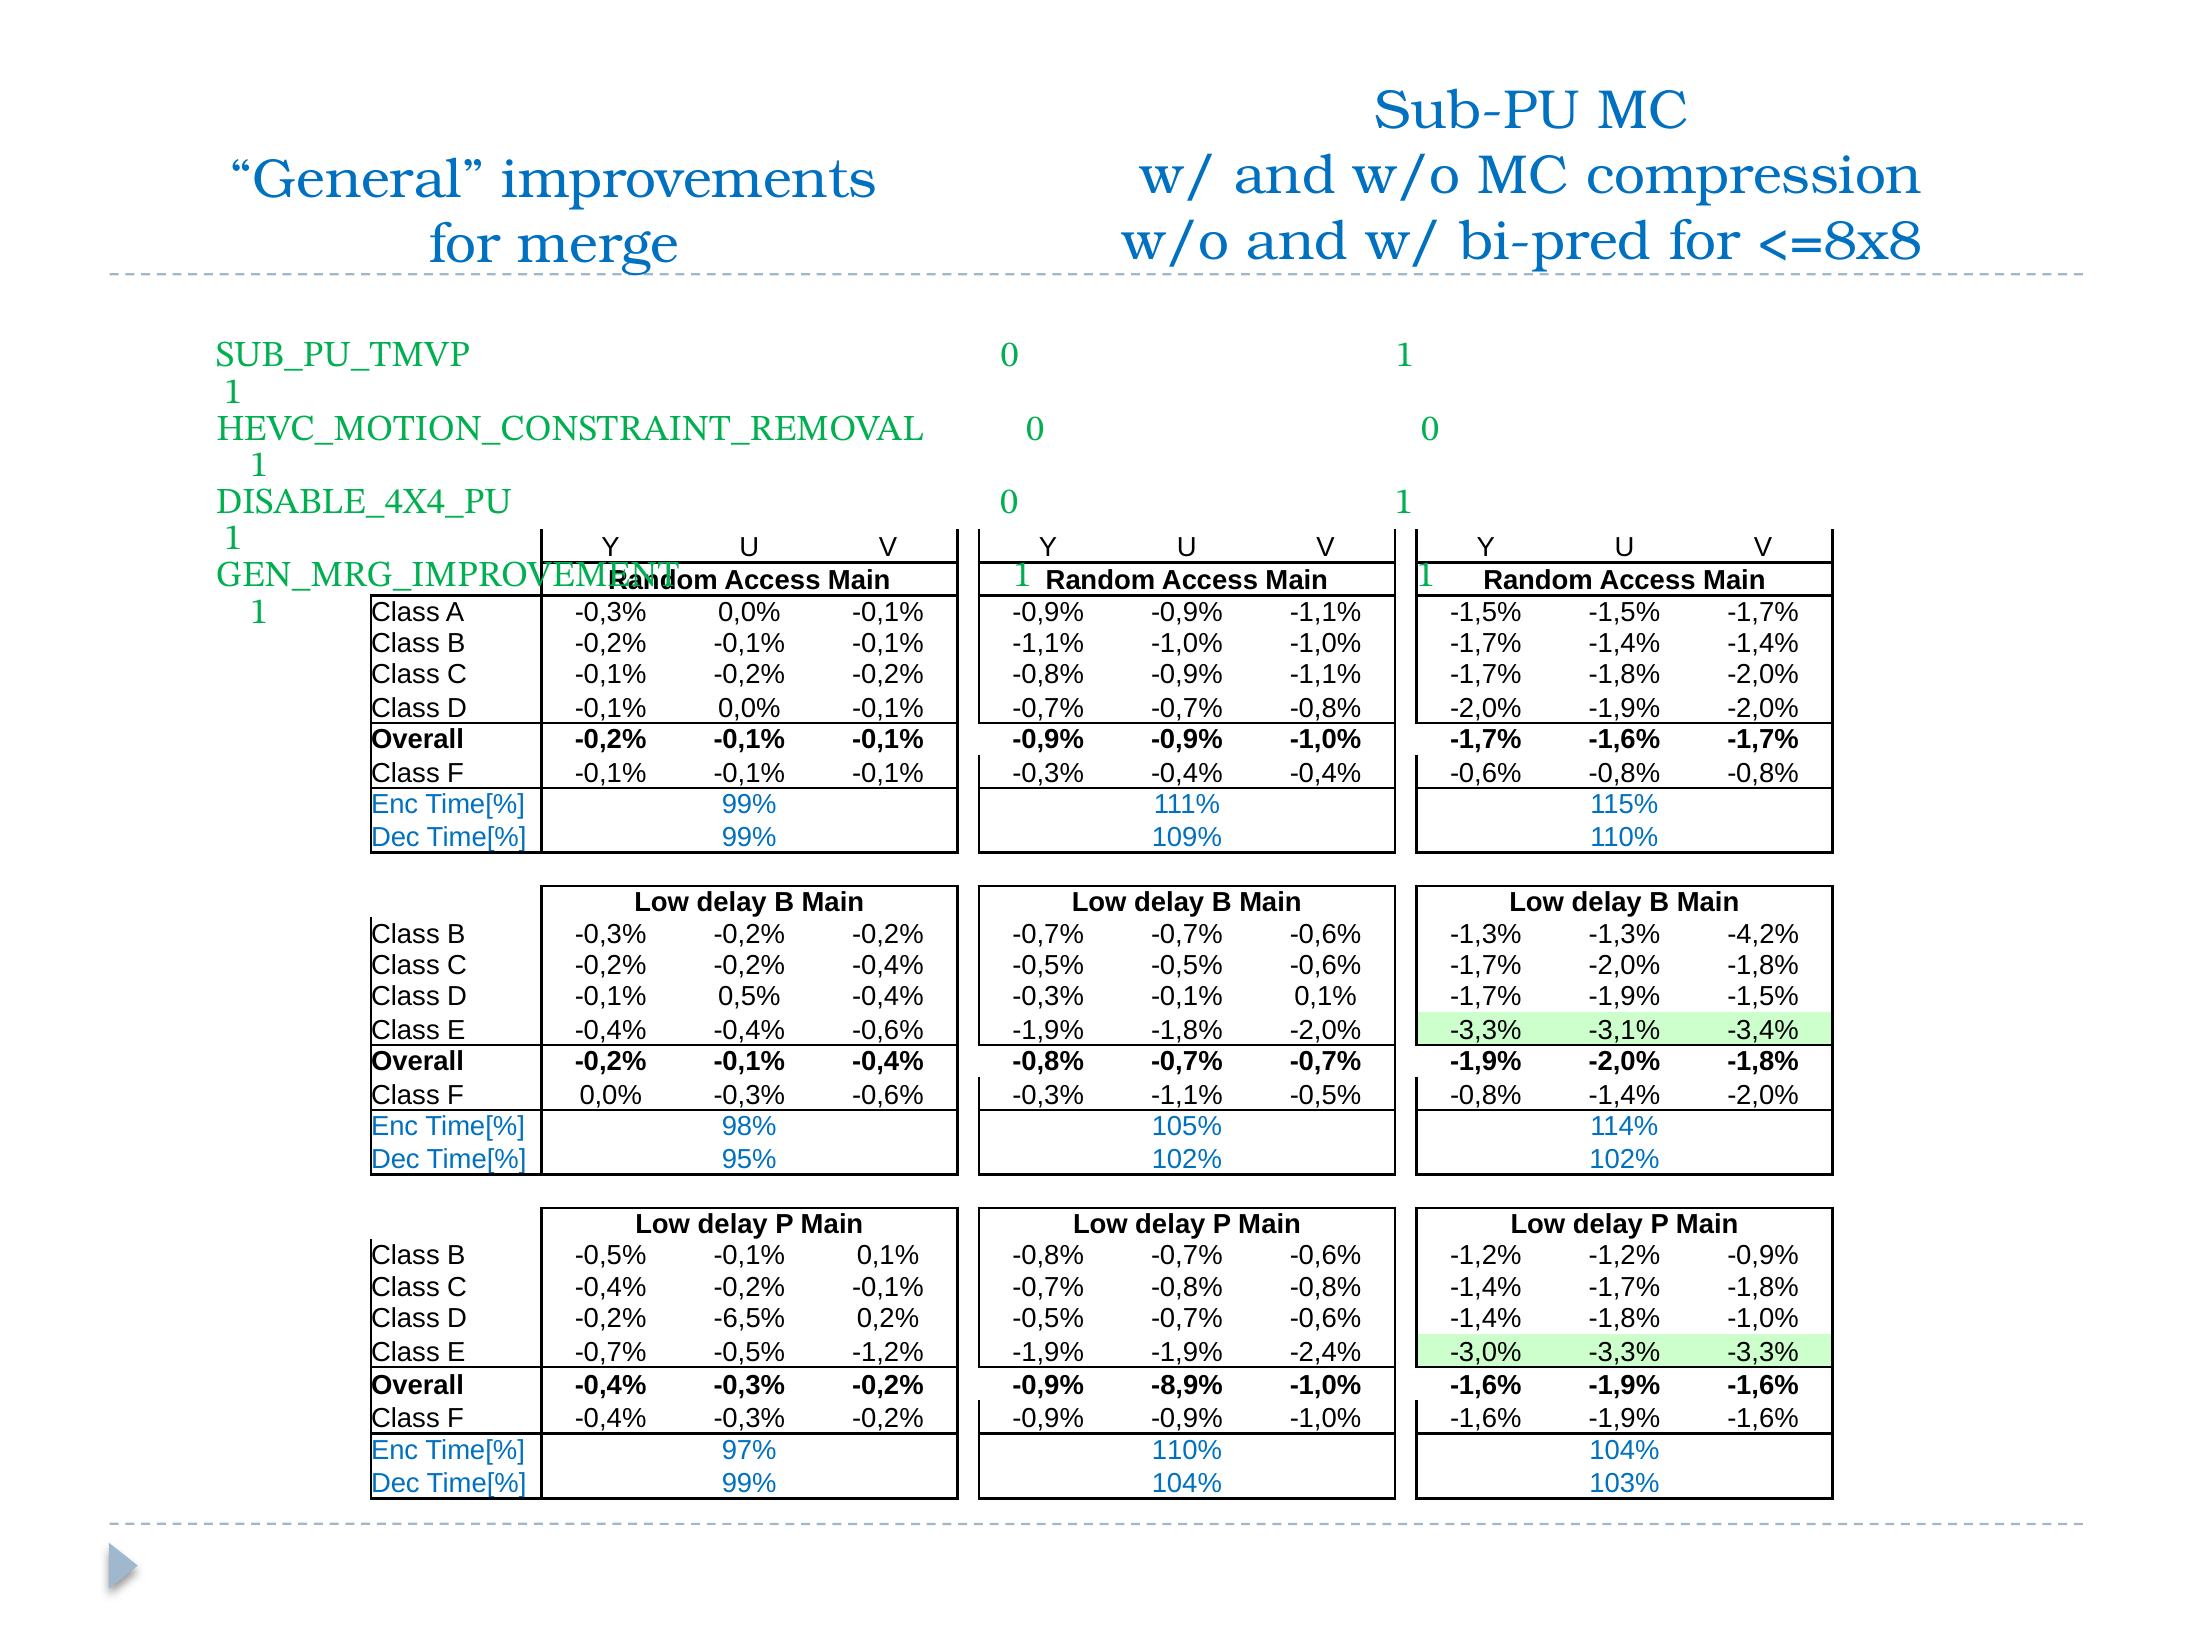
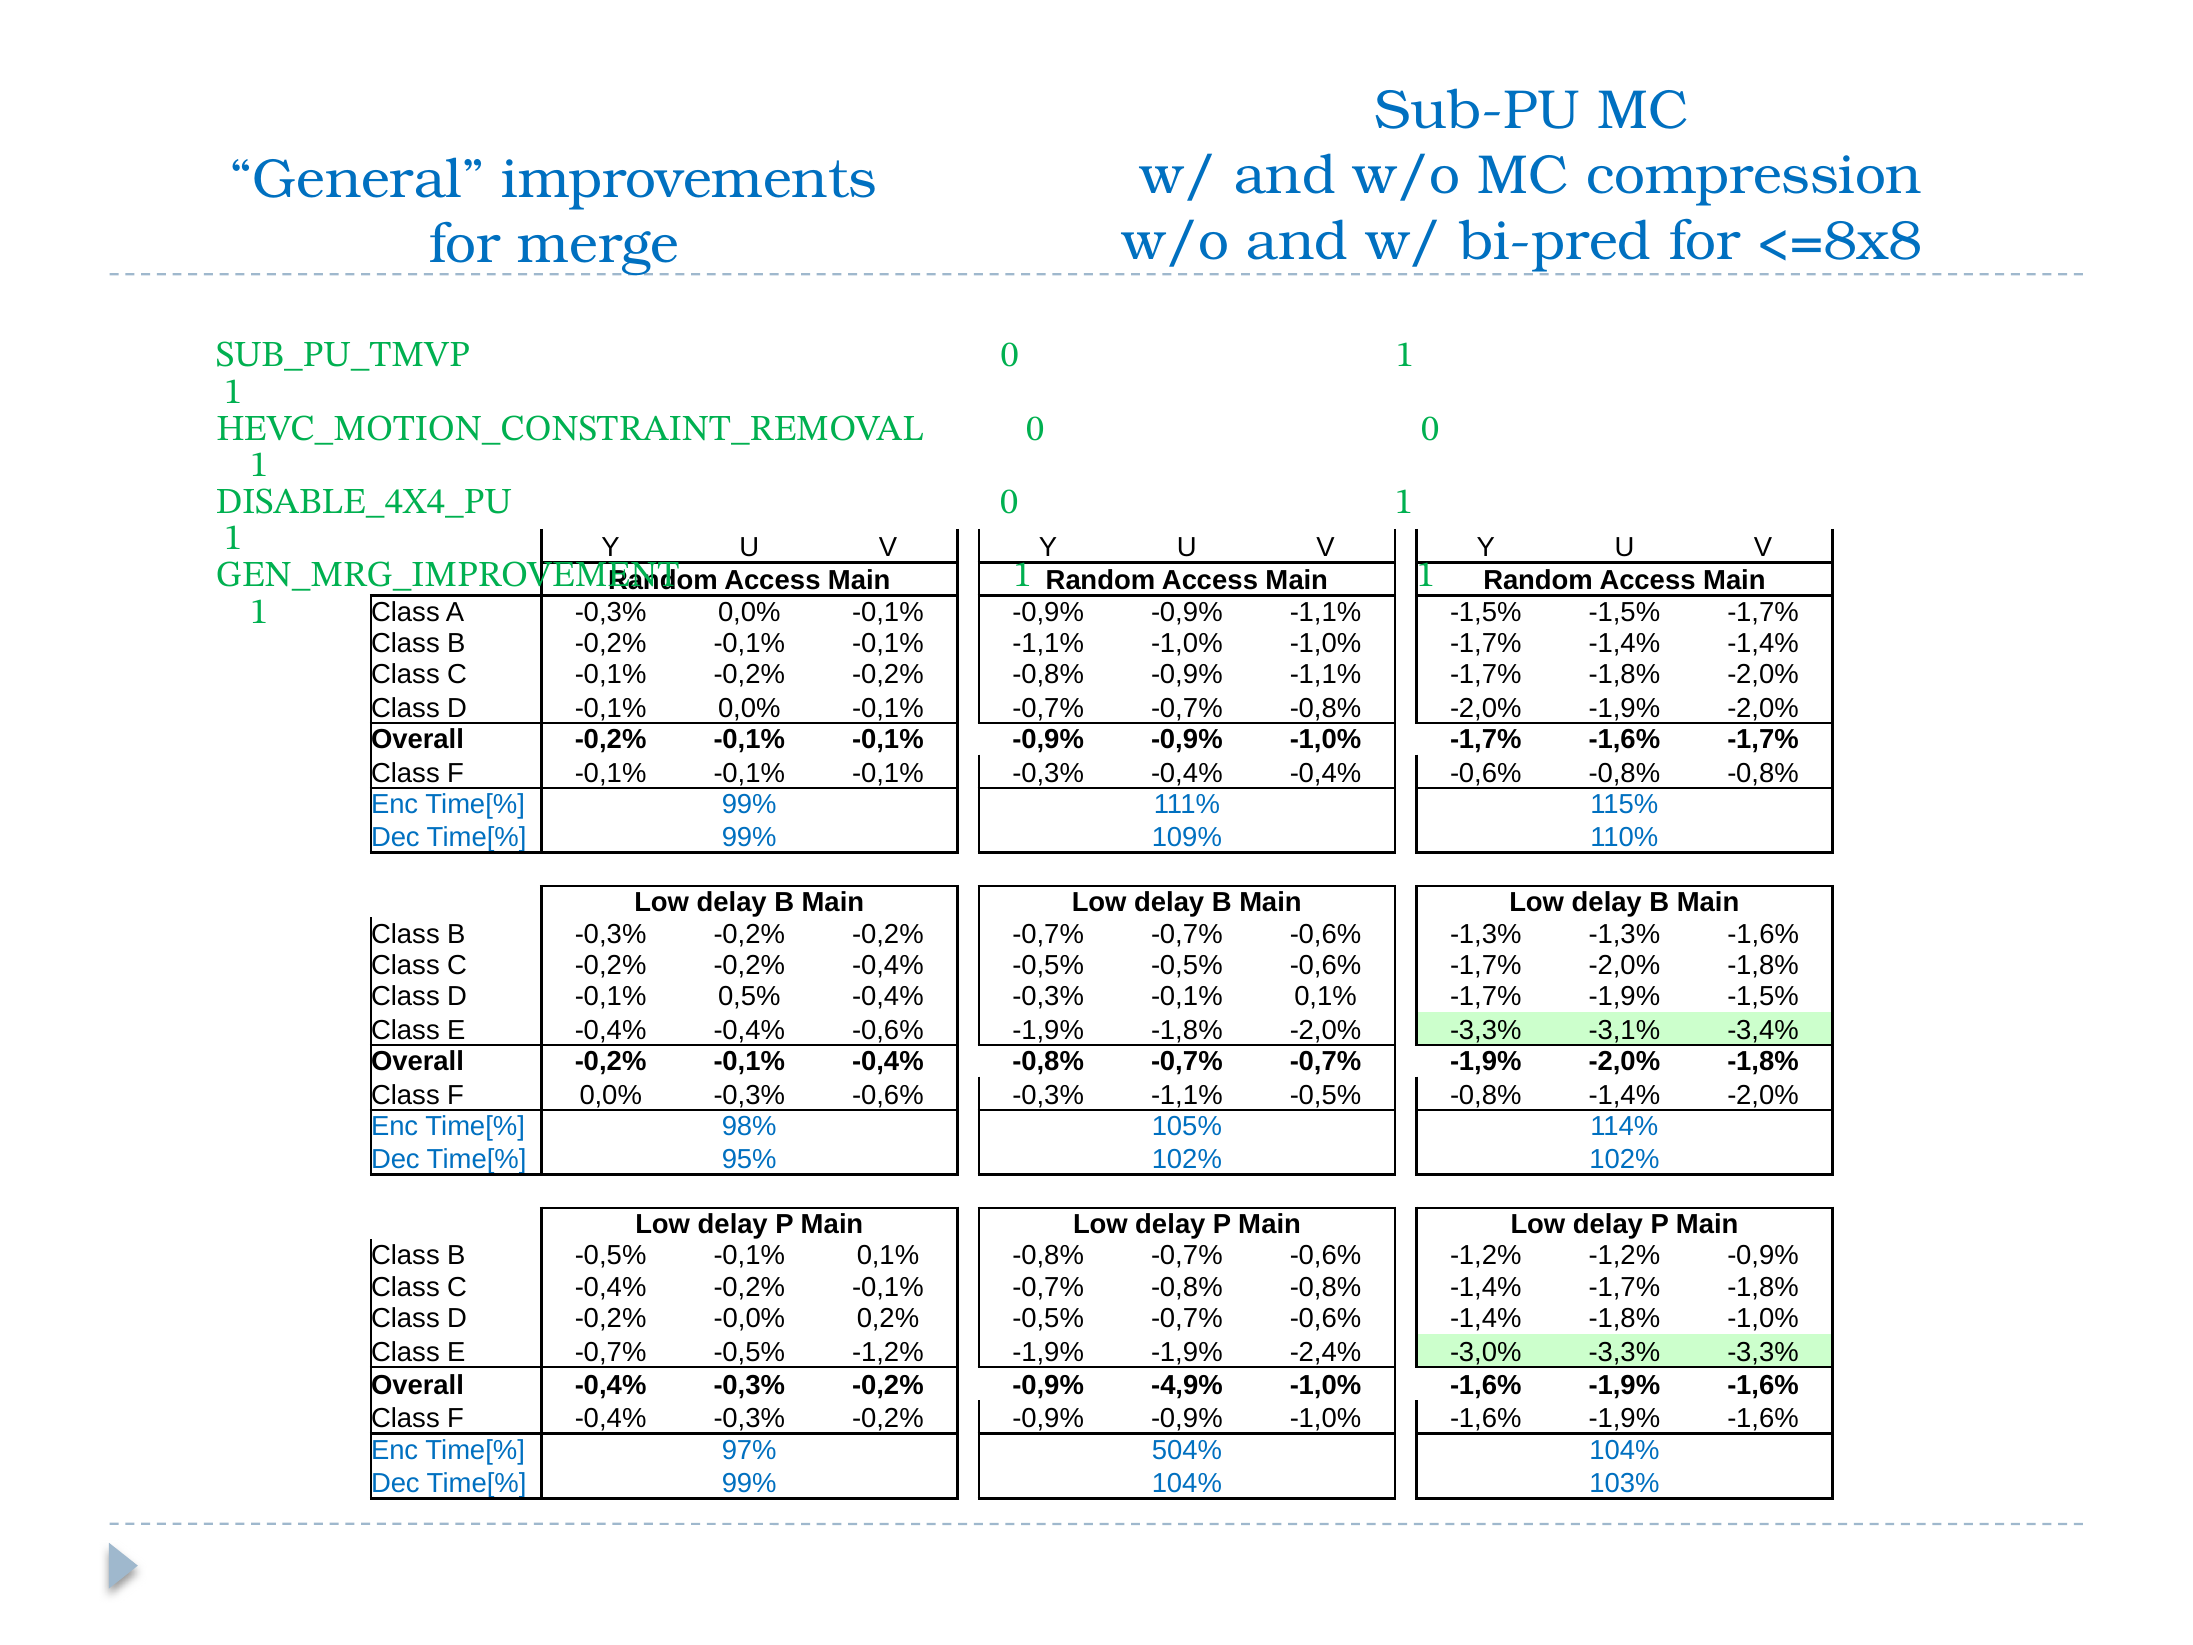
-1,3% -4,2%: -4,2% -> -1,6% (1763, 934)
-6,5%: -6,5% -> -0,0% (749, 1319)
-8,9%: -8,9% -> -4,9% (1187, 1385)
97% 110%: 110% -> 504% (1187, 1450)
